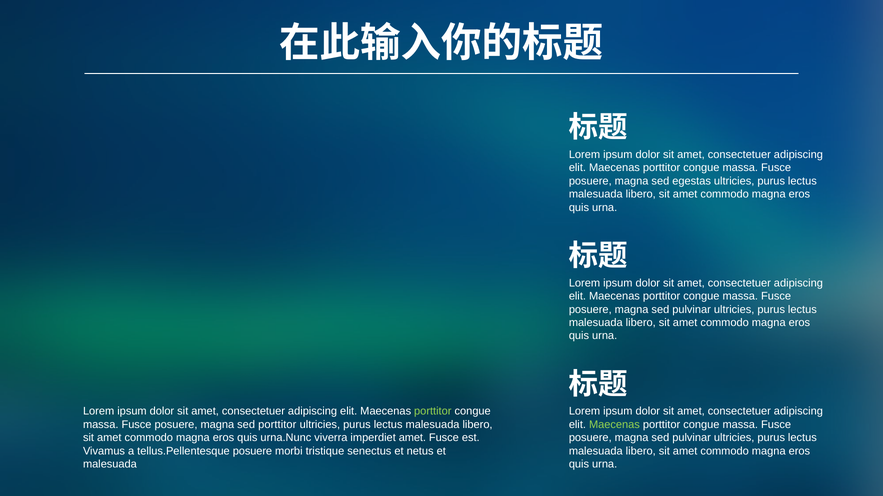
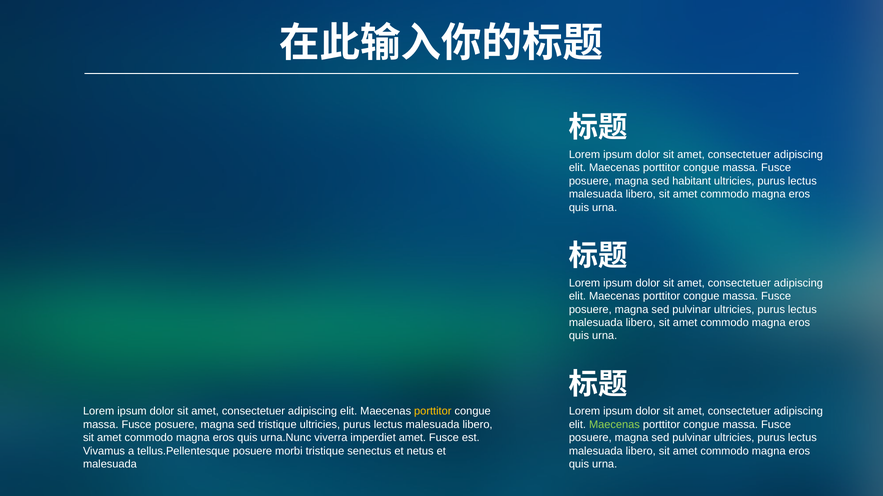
egestas: egestas -> habitant (692, 181)
porttitor colour: light green -> yellow (433, 412)
sed porttitor: porttitor -> tristique (277, 425)
